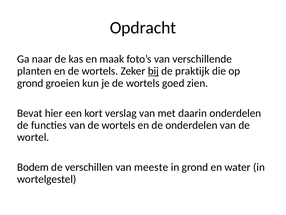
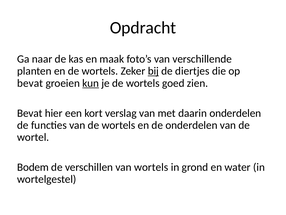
praktijk: praktijk -> diertjes (192, 71)
grond: grond -> bevat (30, 83)
kun underline: none -> present (91, 83)
van meeste: meeste -> wortels (151, 167)
